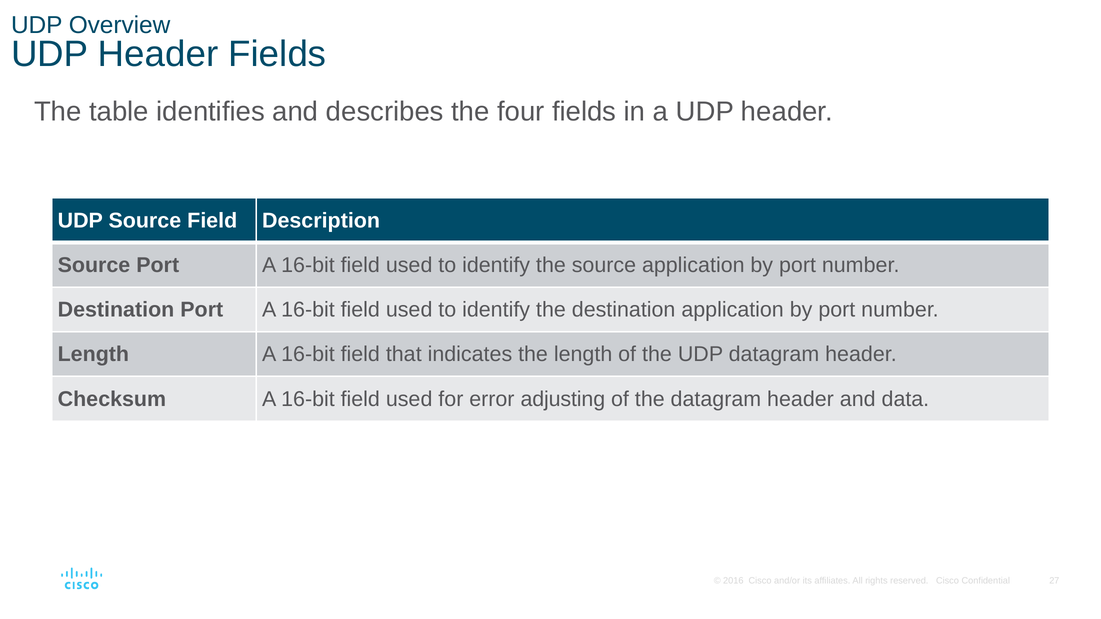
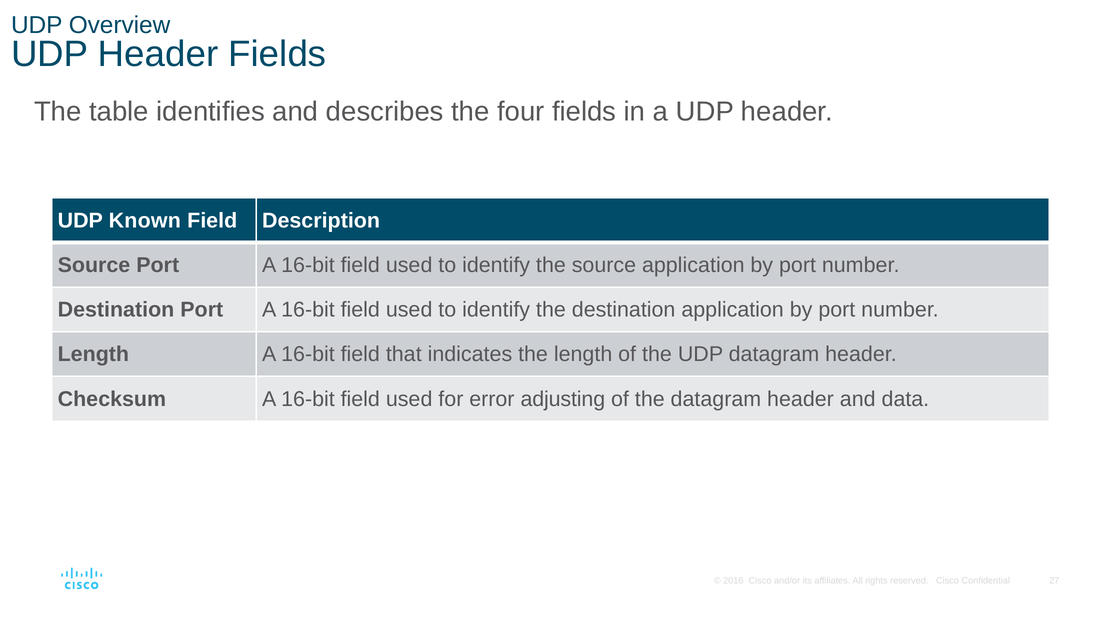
UDP Source: Source -> Known (145, 221)
